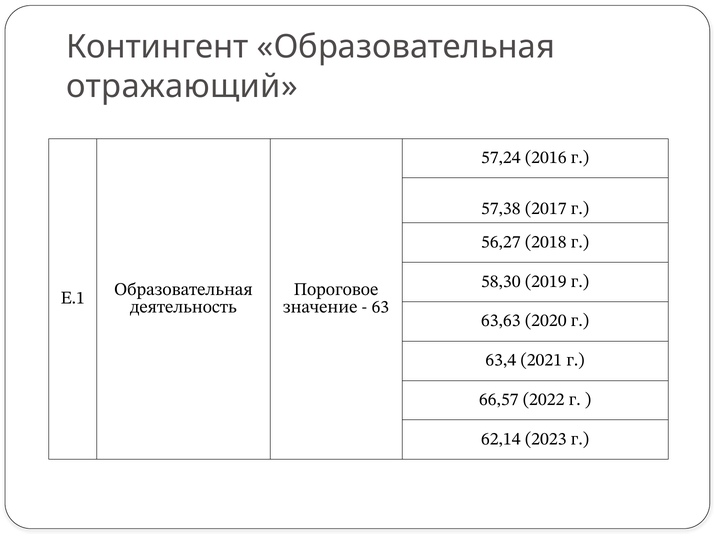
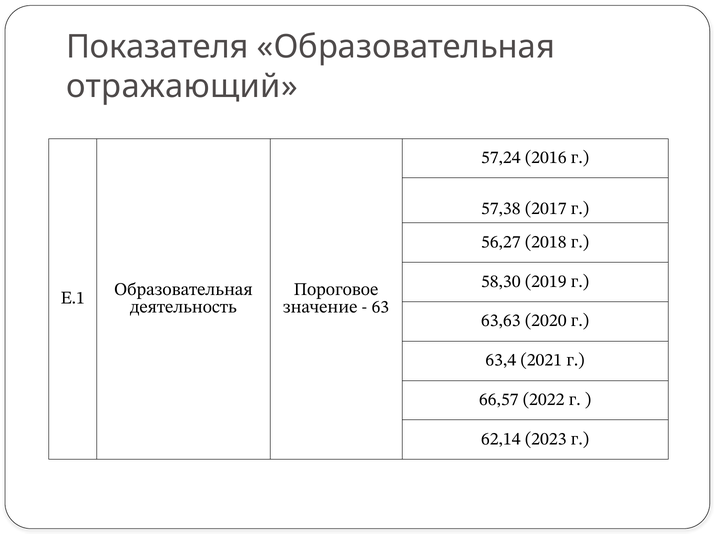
Контингент: Контингент -> Показателя (157, 47)
